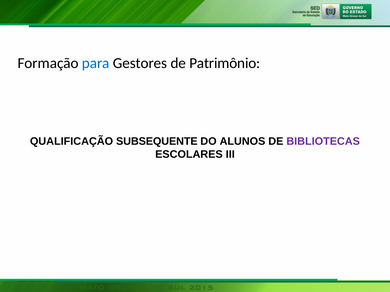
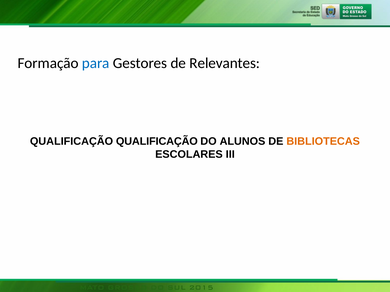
Patrimônio: Patrimônio -> Relevantes (225, 63)
QUALIFICAÇÃO SUBSEQUENTE: SUBSEQUENTE -> QUALIFICAÇÃO (157, 142)
BIBLIOTECAS colour: purple -> orange (323, 142)
